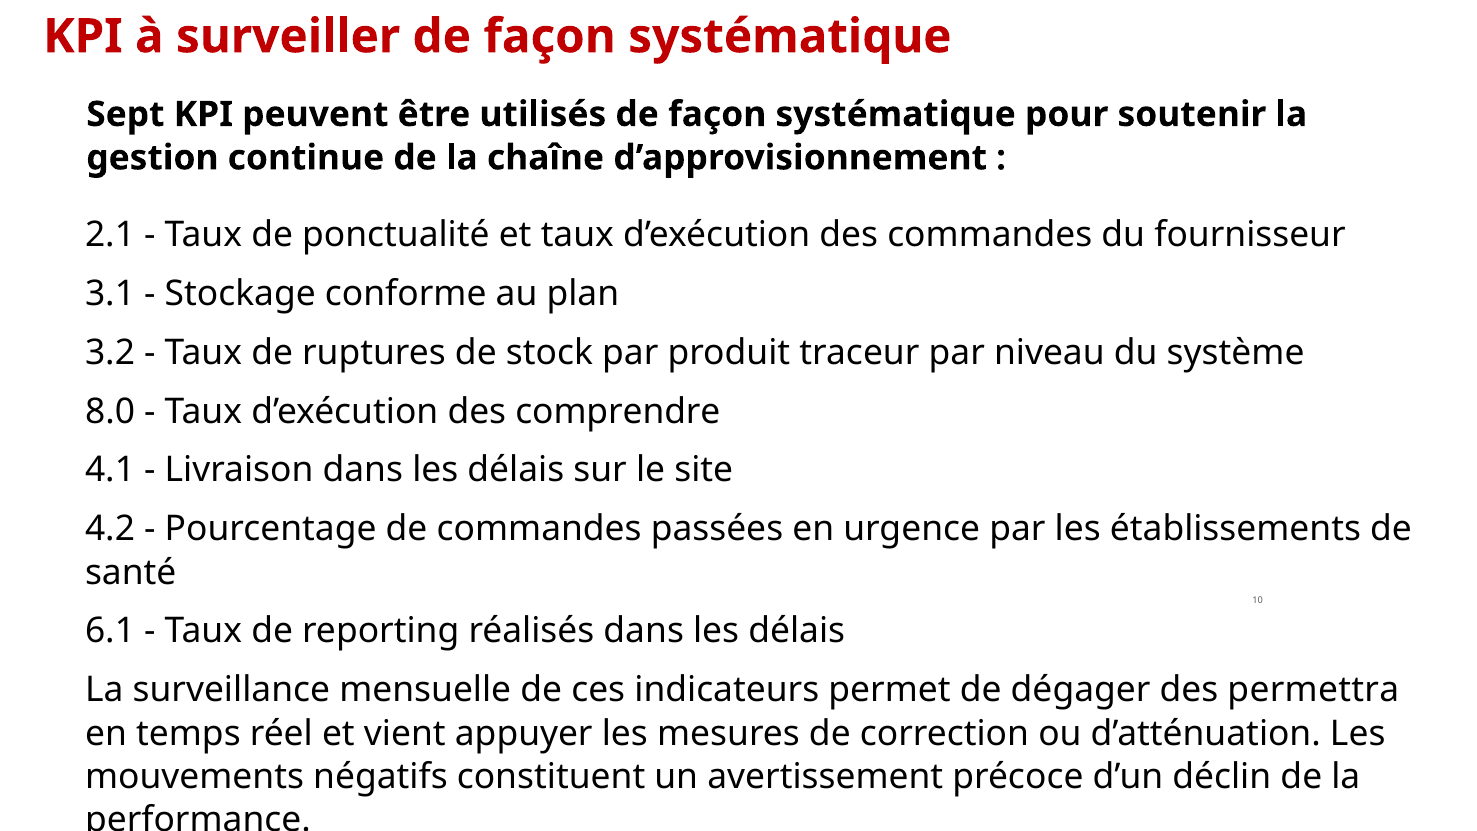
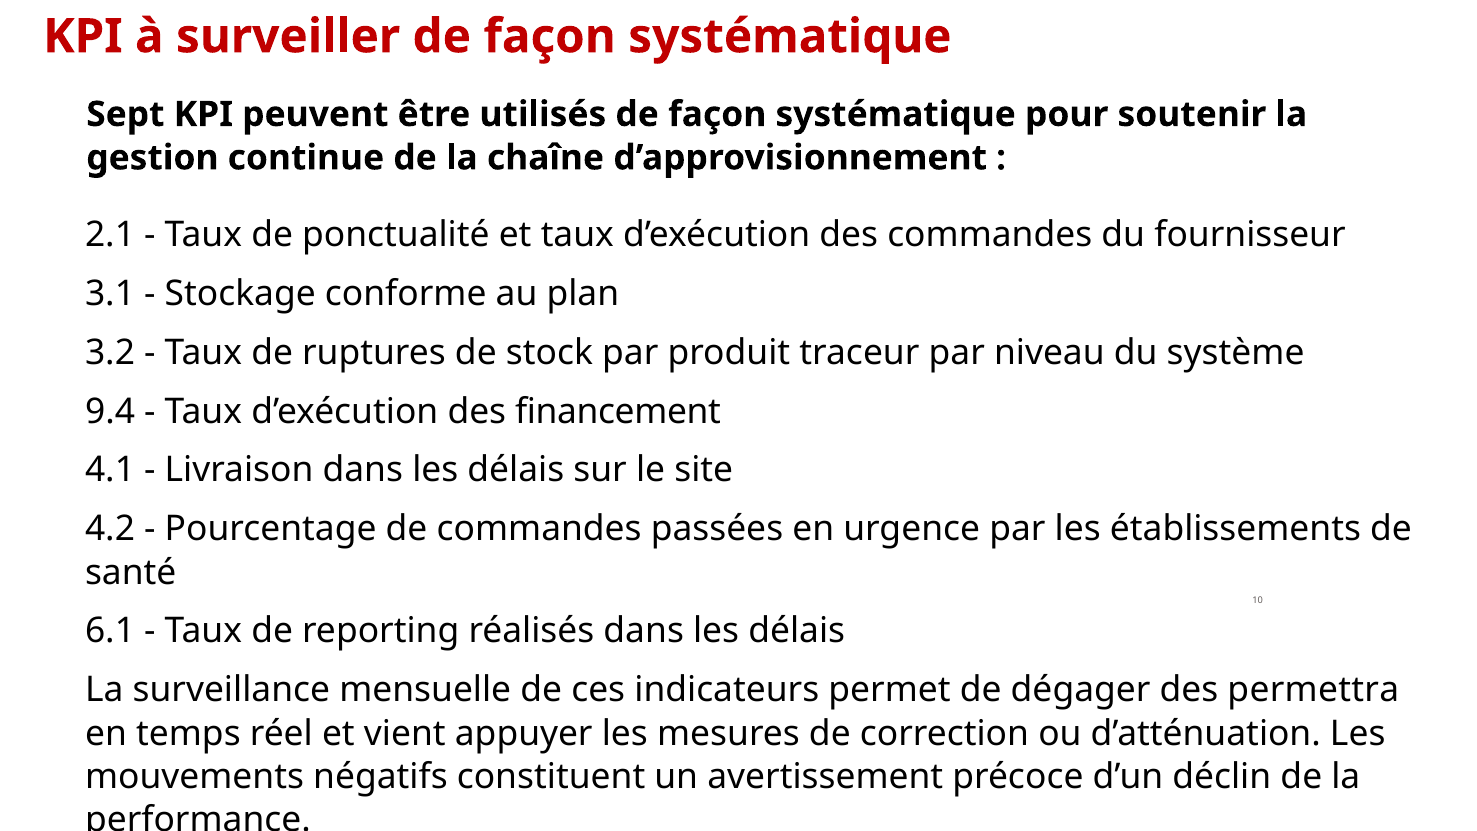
8.0: 8.0 -> 9.4 (110, 411)
comprendre: comprendre -> financement (618, 411)
